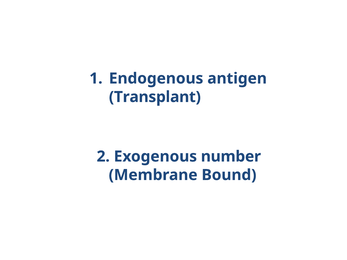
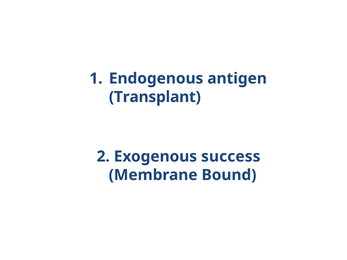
number: number -> success (231, 157)
